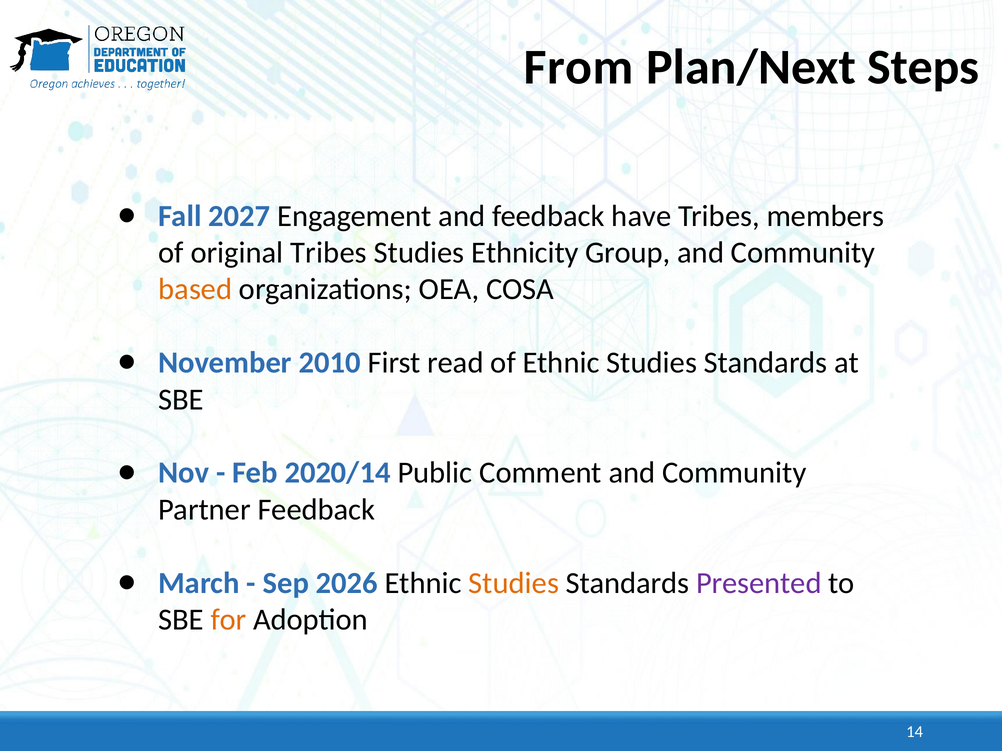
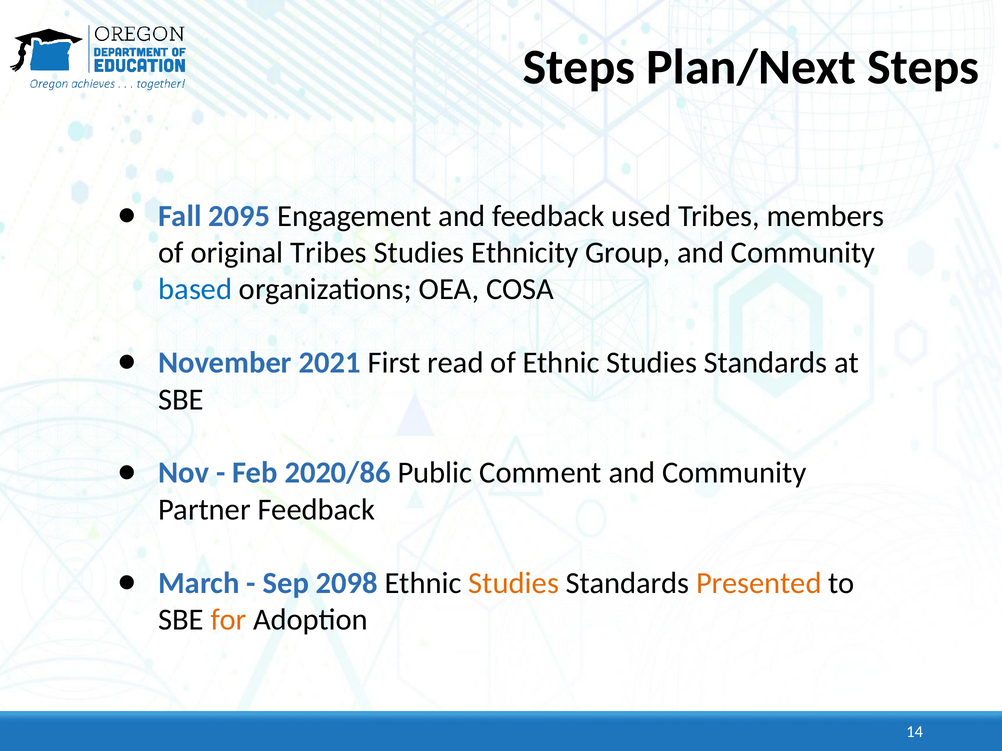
From: From -> Steps (579, 67)
2027: 2027 -> 2095 (239, 216)
have: have -> used (641, 216)
based colour: orange -> blue (195, 290)
2010: 2010 -> 2021 (330, 363)
2020/14: 2020/14 -> 2020/86 (338, 473)
2026: 2026 -> 2098 (347, 583)
Presented colour: purple -> orange (759, 583)
